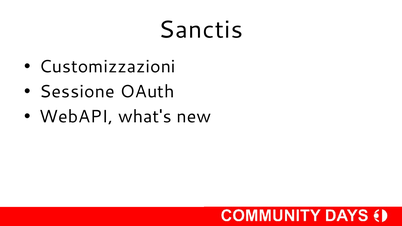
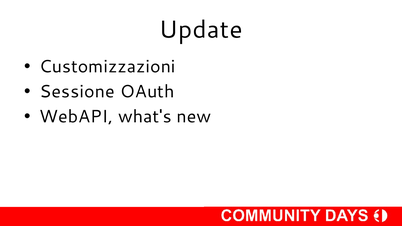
Sanctis: Sanctis -> Update (201, 30)
